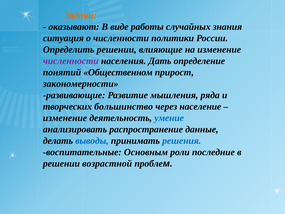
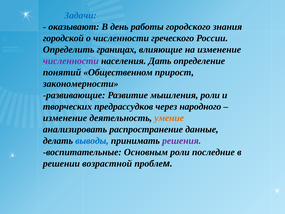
Задачи colour: orange -> blue (80, 15)
виде: виде -> день (119, 27)
случайных: случайных -> городского (188, 27)
ситуация: ситуация -> городской (63, 38)
политики: политики -> греческого (173, 38)
Определить решении: решении -> границах (117, 49)
мышления ряда: ряда -> роли (210, 95)
большинство: большинство -> предрассудков (124, 106)
население: население -> народного (200, 106)
умение colour: blue -> orange (169, 118)
решения colour: blue -> purple (182, 141)
